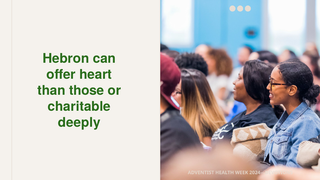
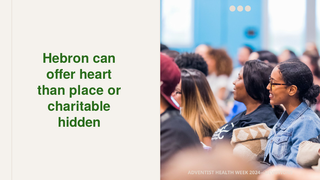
those: those -> place (87, 91)
deeply: deeply -> hidden (79, 122)
